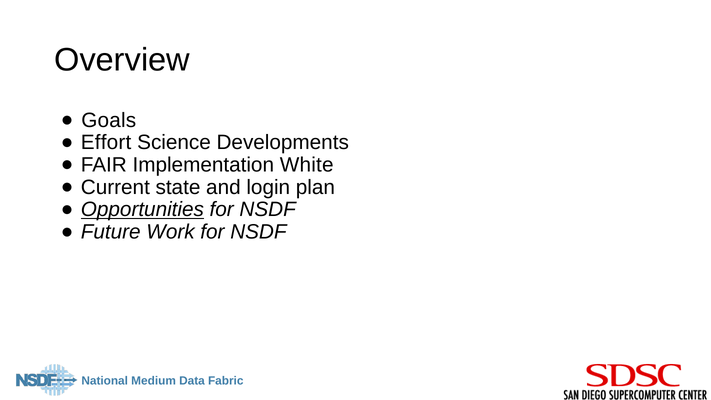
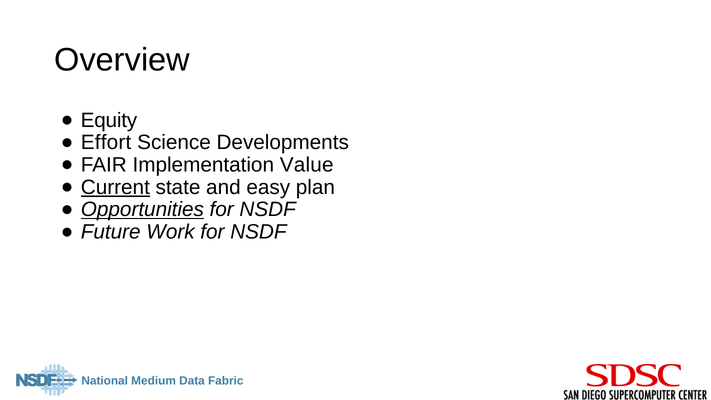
Goals: Goals -> Equity (109, 120)
White: White -> Value (307, 165)
Current underline: none -> present (115, 187)
login: login -> easy (268, 187)
